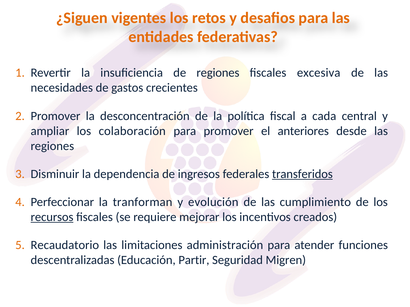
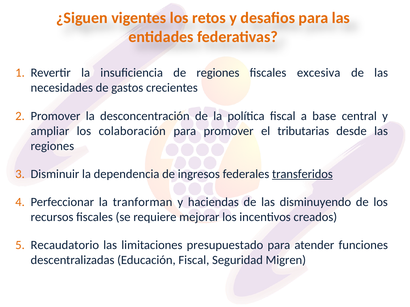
cada: cada -> base (324, 116)
anteriores: anteriores -> tributarias (303, 131)
evolución: evolución -> haciendas (213, 202)
cumplimiento: cumplimiento -> disminuyendo (315, 202)
recursos underline: present -> none (52, 217)
administración: administración -> presupuestado (225, 246)
Educación Partir: Partir -> Fiscal (194, 261)
